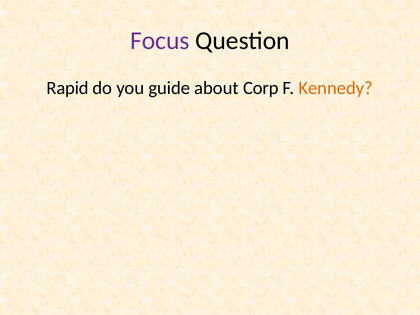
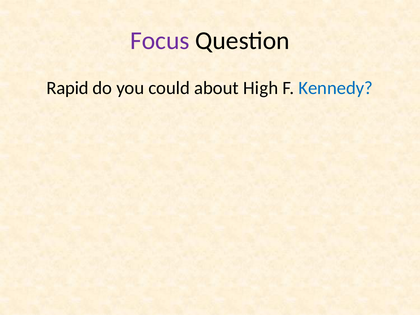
guide: guide -> could (169, 88)
Corp: Corp -> High (261, 88)
Kennedy colour: orange -> blue (336, 88)
